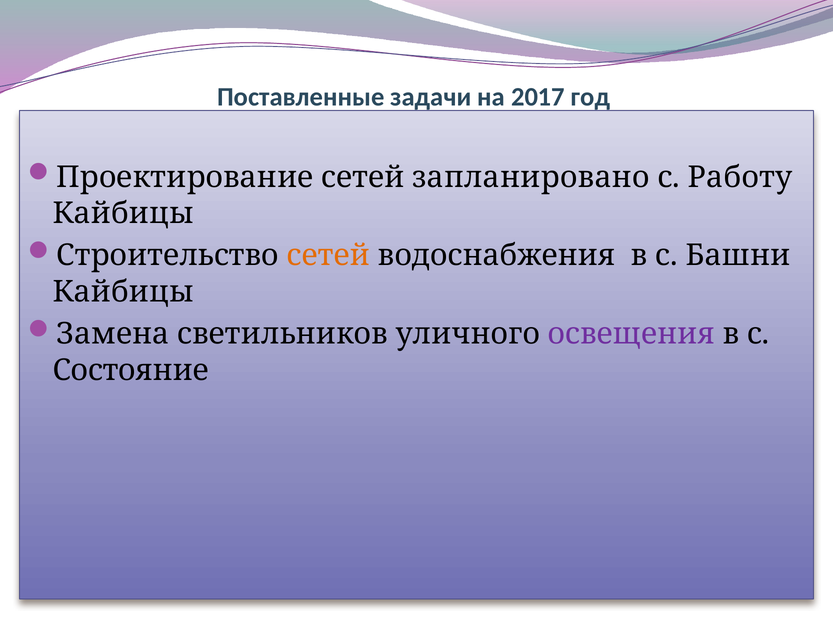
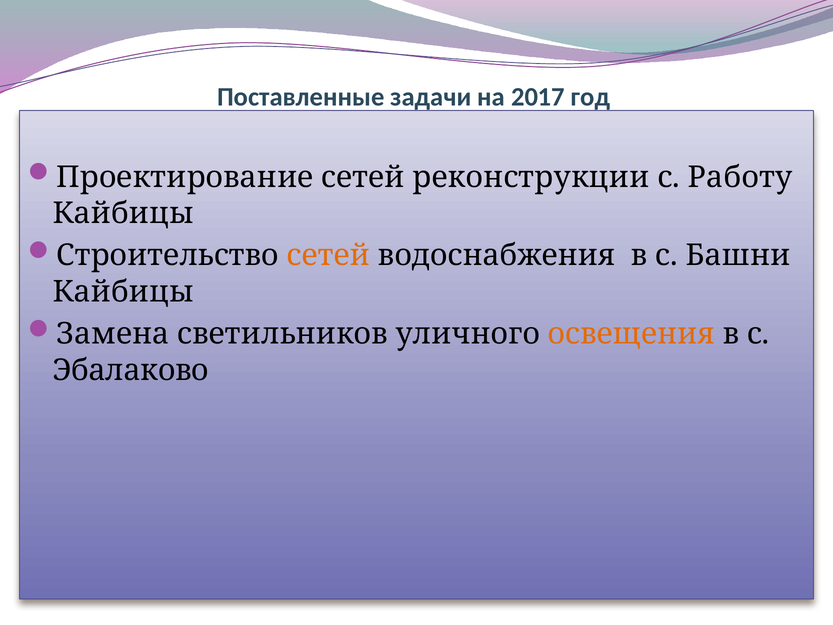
запланировано: запланировано -> реконструкции (531, 177)
освещения colour: purple -> orange (631, 334)
Состояние: Состояние -> Эбалаково (131, 370)
